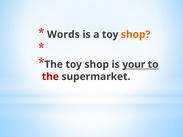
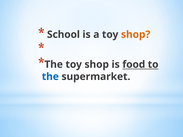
Words: Words -> School (63, 35)
your: your -> food (134, 65)
the colour: red -> blue (50, 77)
